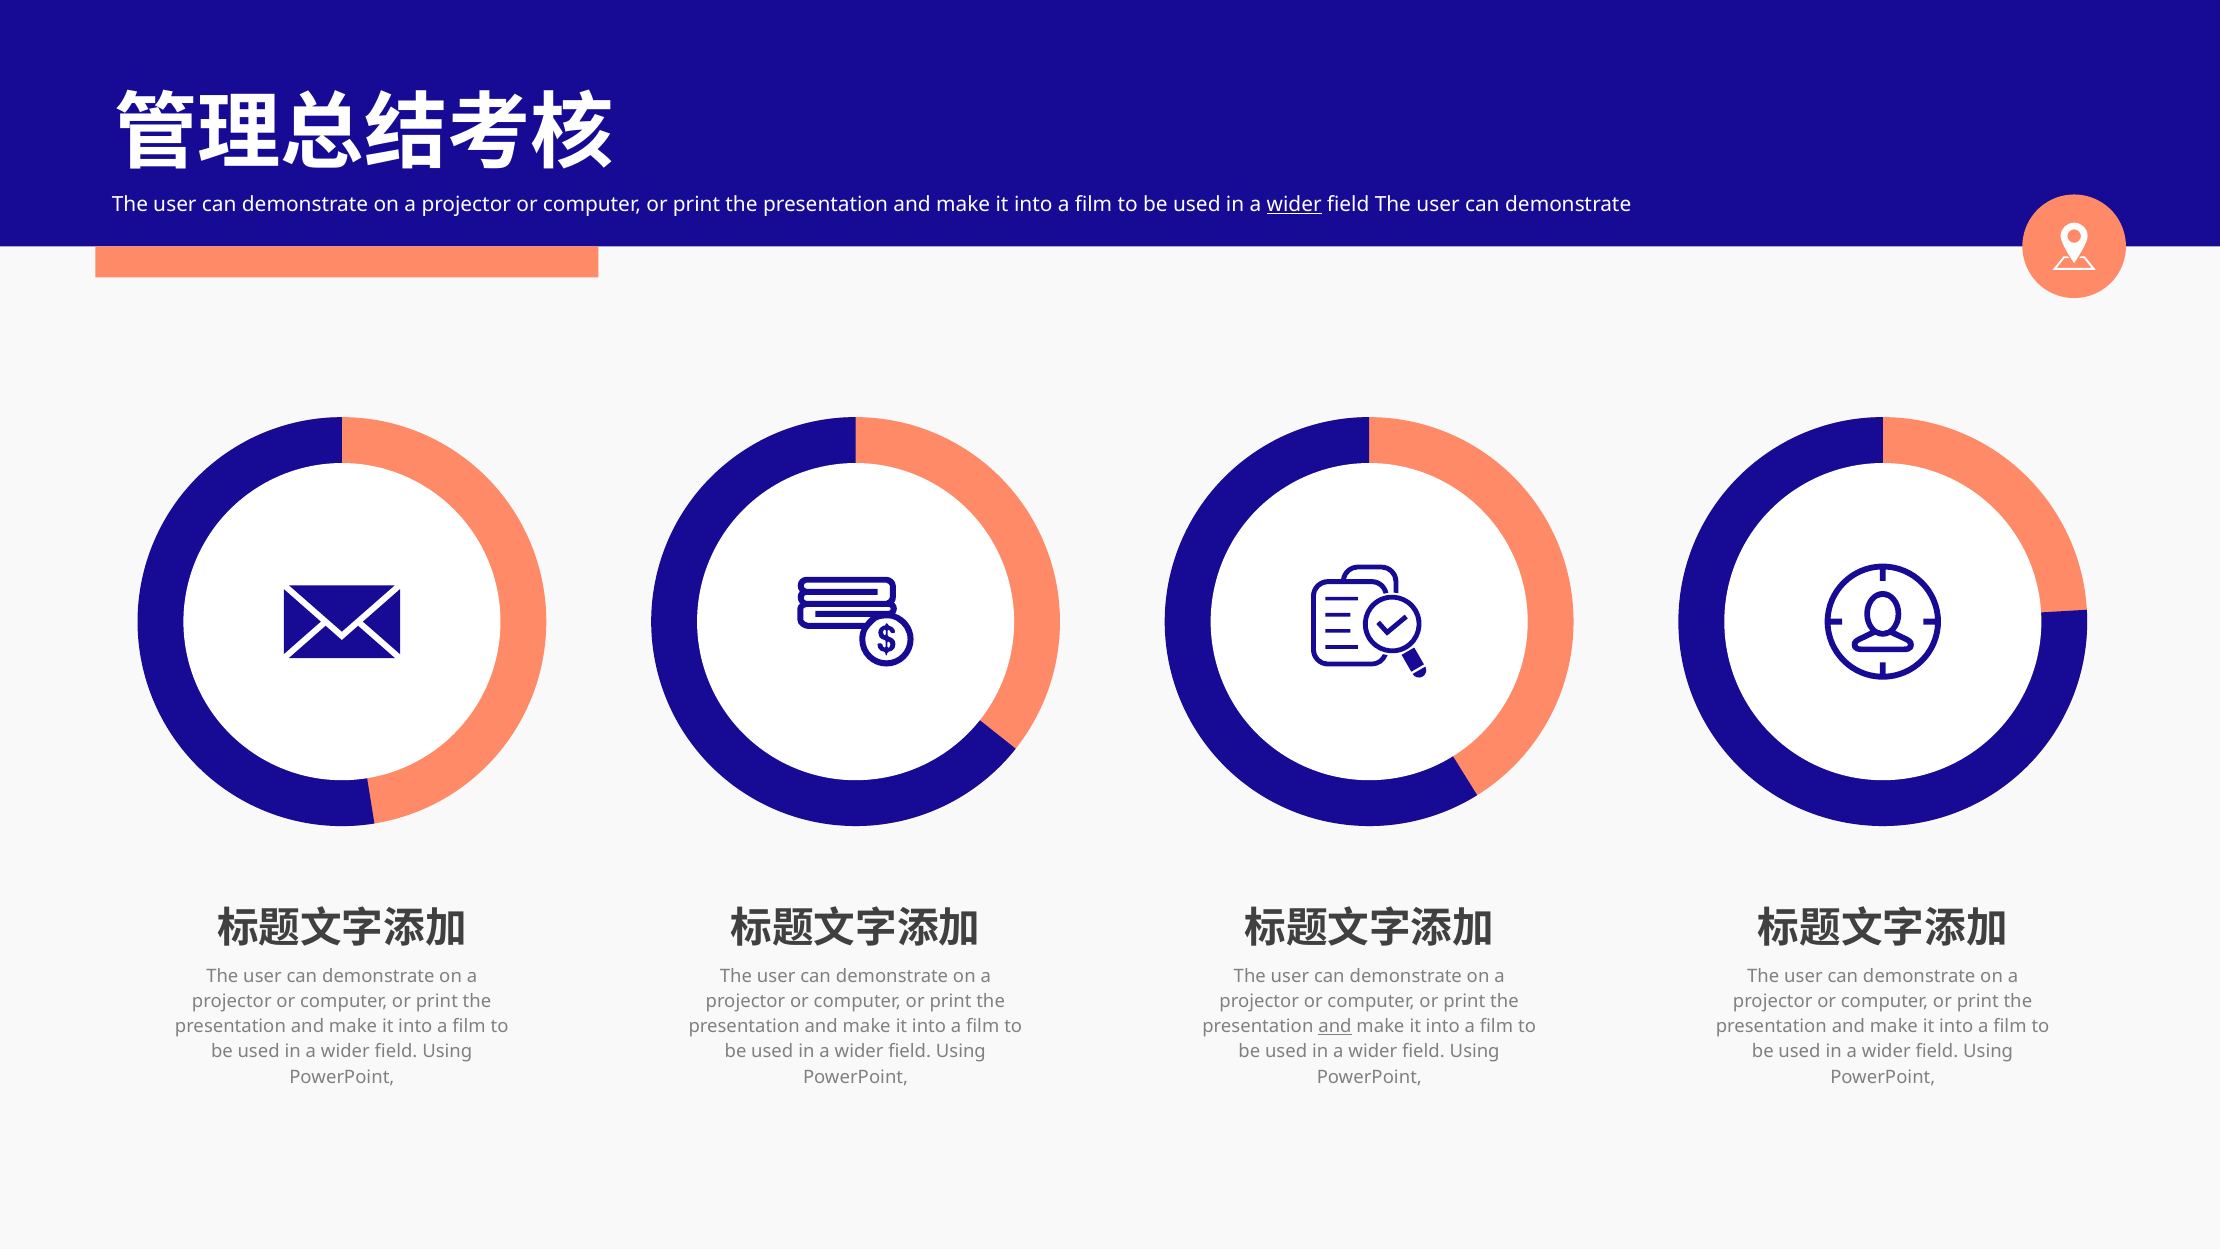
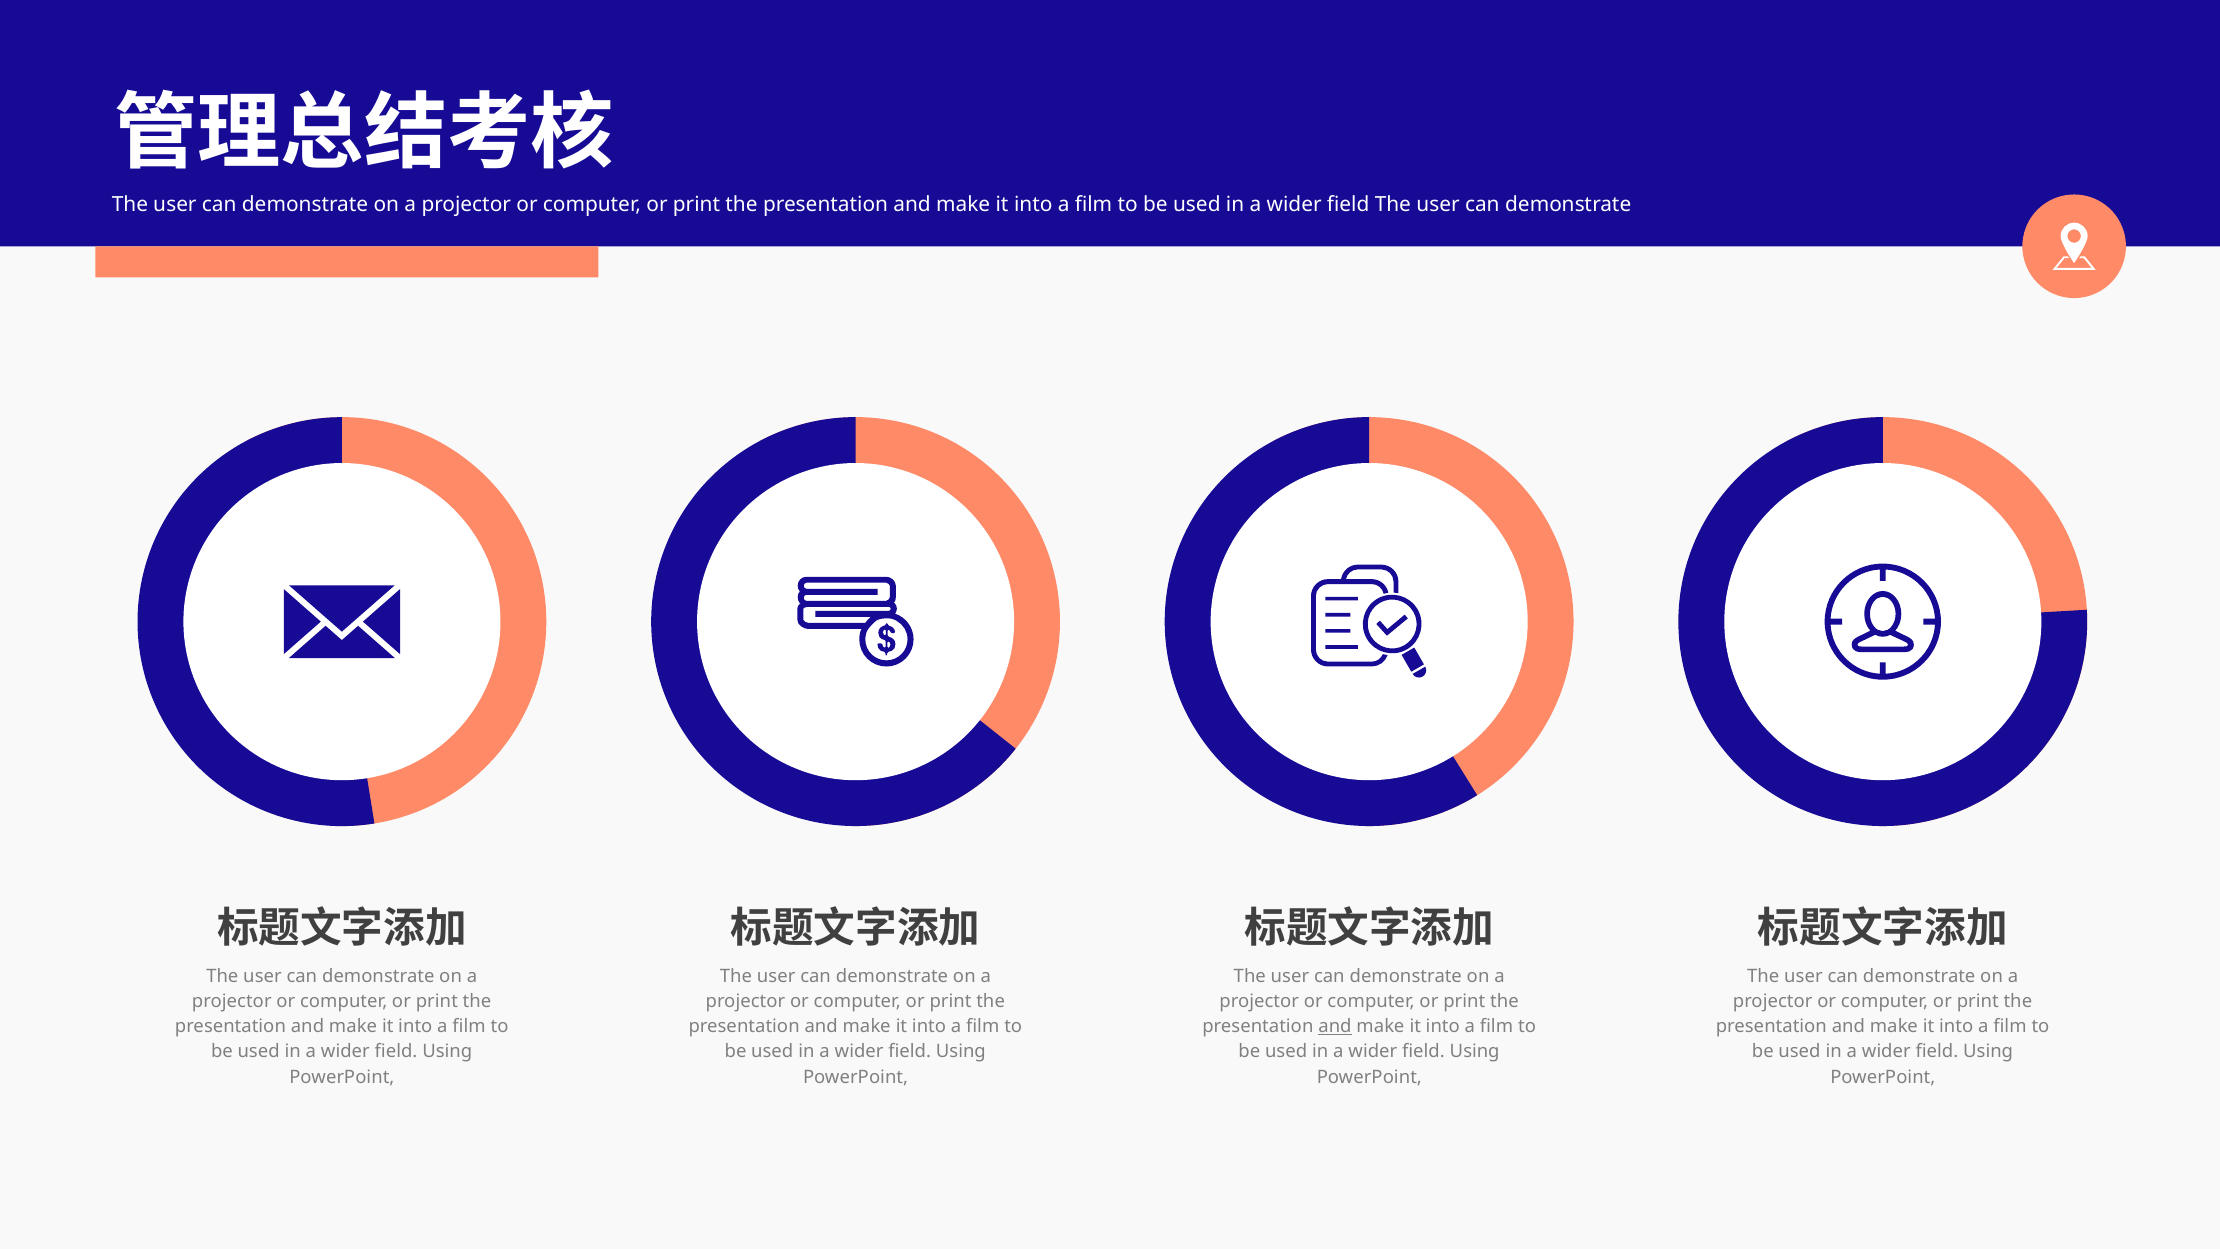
wider underline: present -> none (1294, 205)
